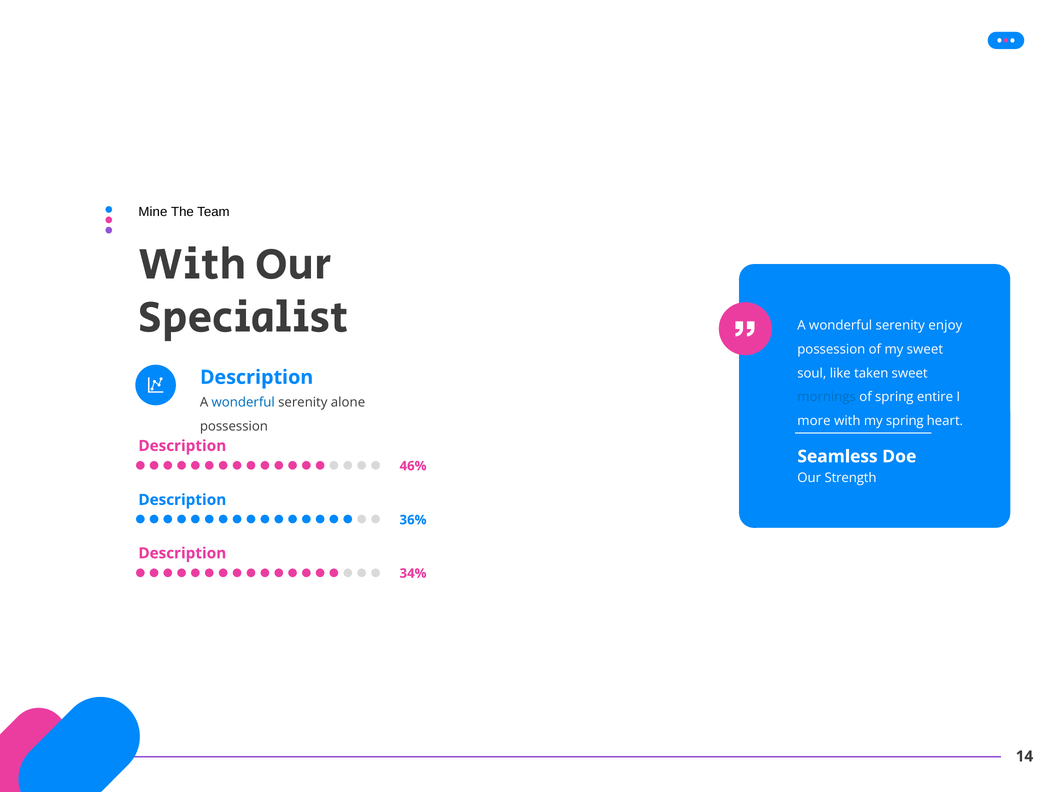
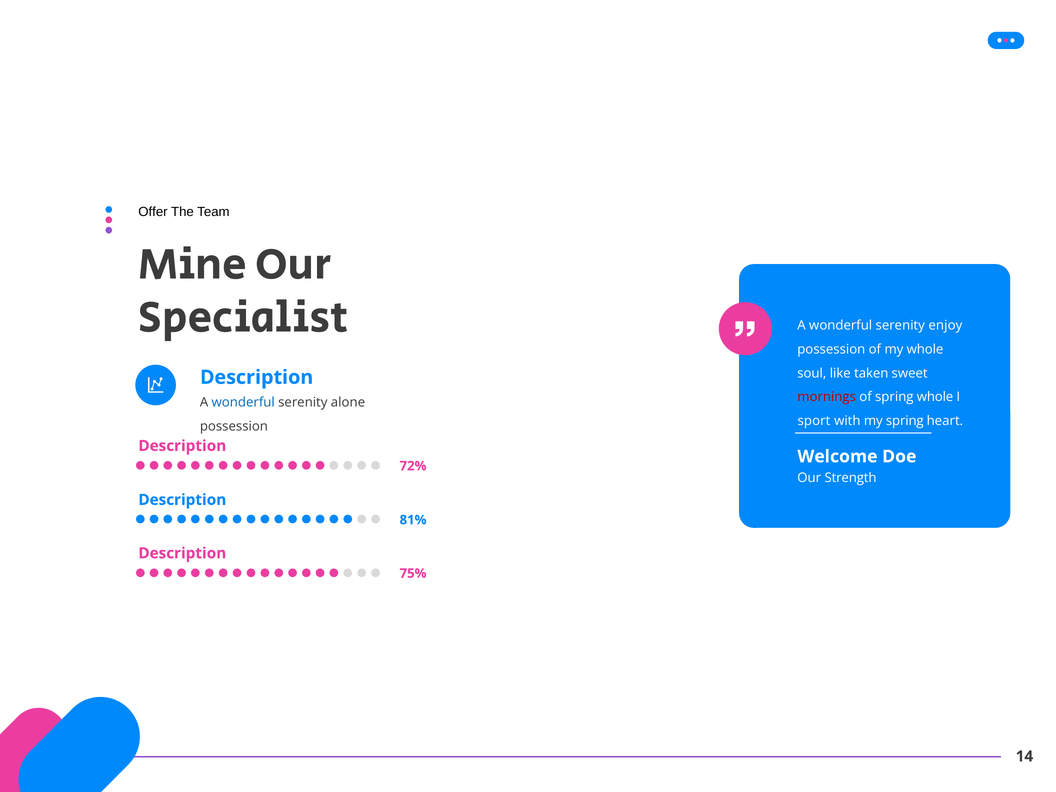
Mine: Mine -> Offer (153, 212)
With: With -> Mine (193, 264)
my sweet: sweet -> whole (925, 349)
mornings colour: blue -> red (827, 397)
spring entire: entire -> whole (935, 397)
more: more -> sport (814, 421)
Seamless: Seamless -> Welcome (837, 457)
46%: 46% -> 72% (413, 466)
36%: 36% -> 81% (413, 520)
34%: 34% -> 75% (413, 573)
